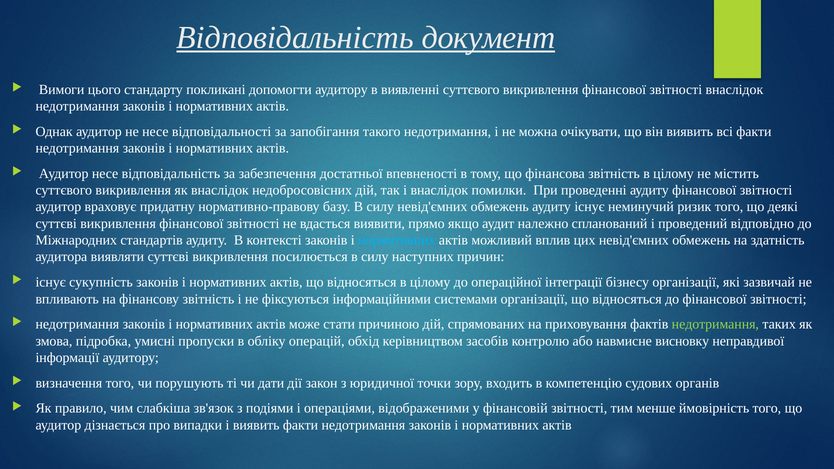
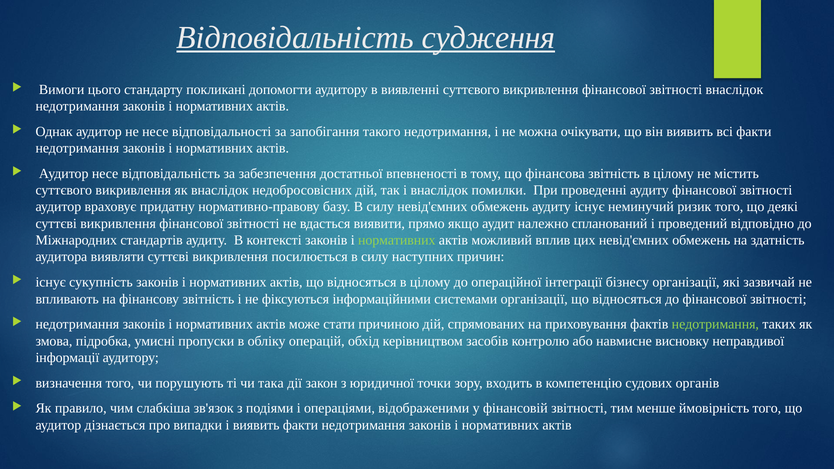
документ: документ -> судження (489, 37)
нормативних colour: light blue -> light green (397, 240)
дати: дати -> така (271, 383)
